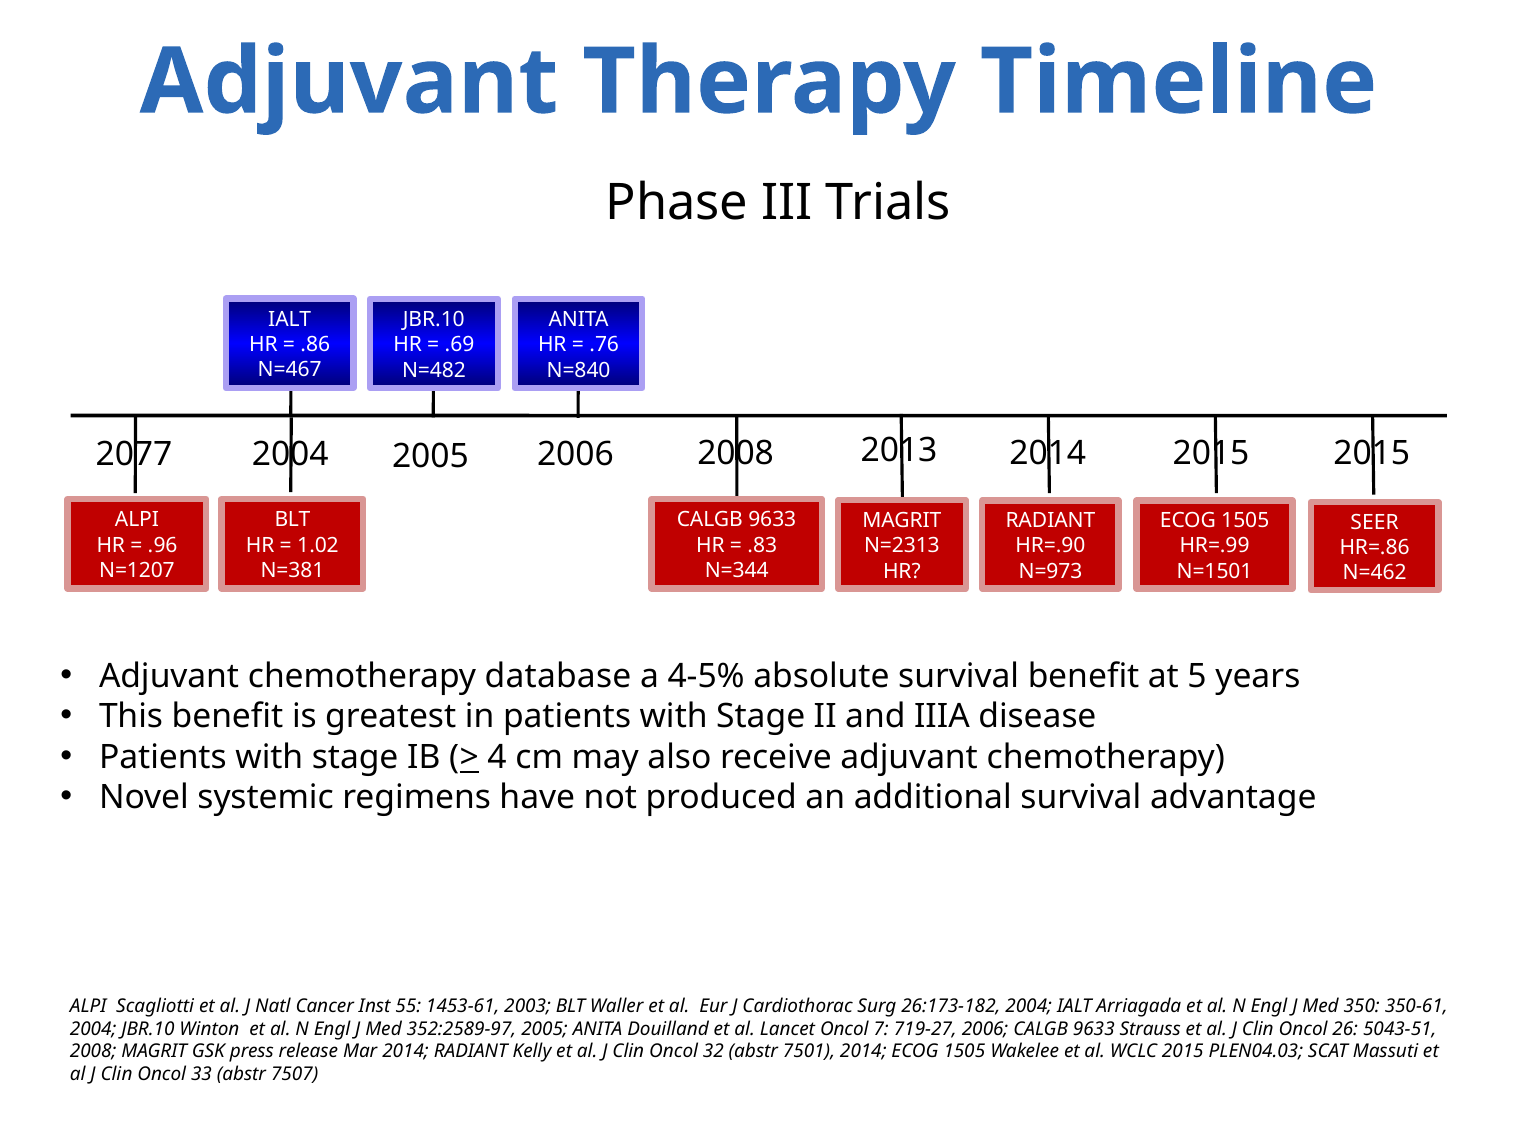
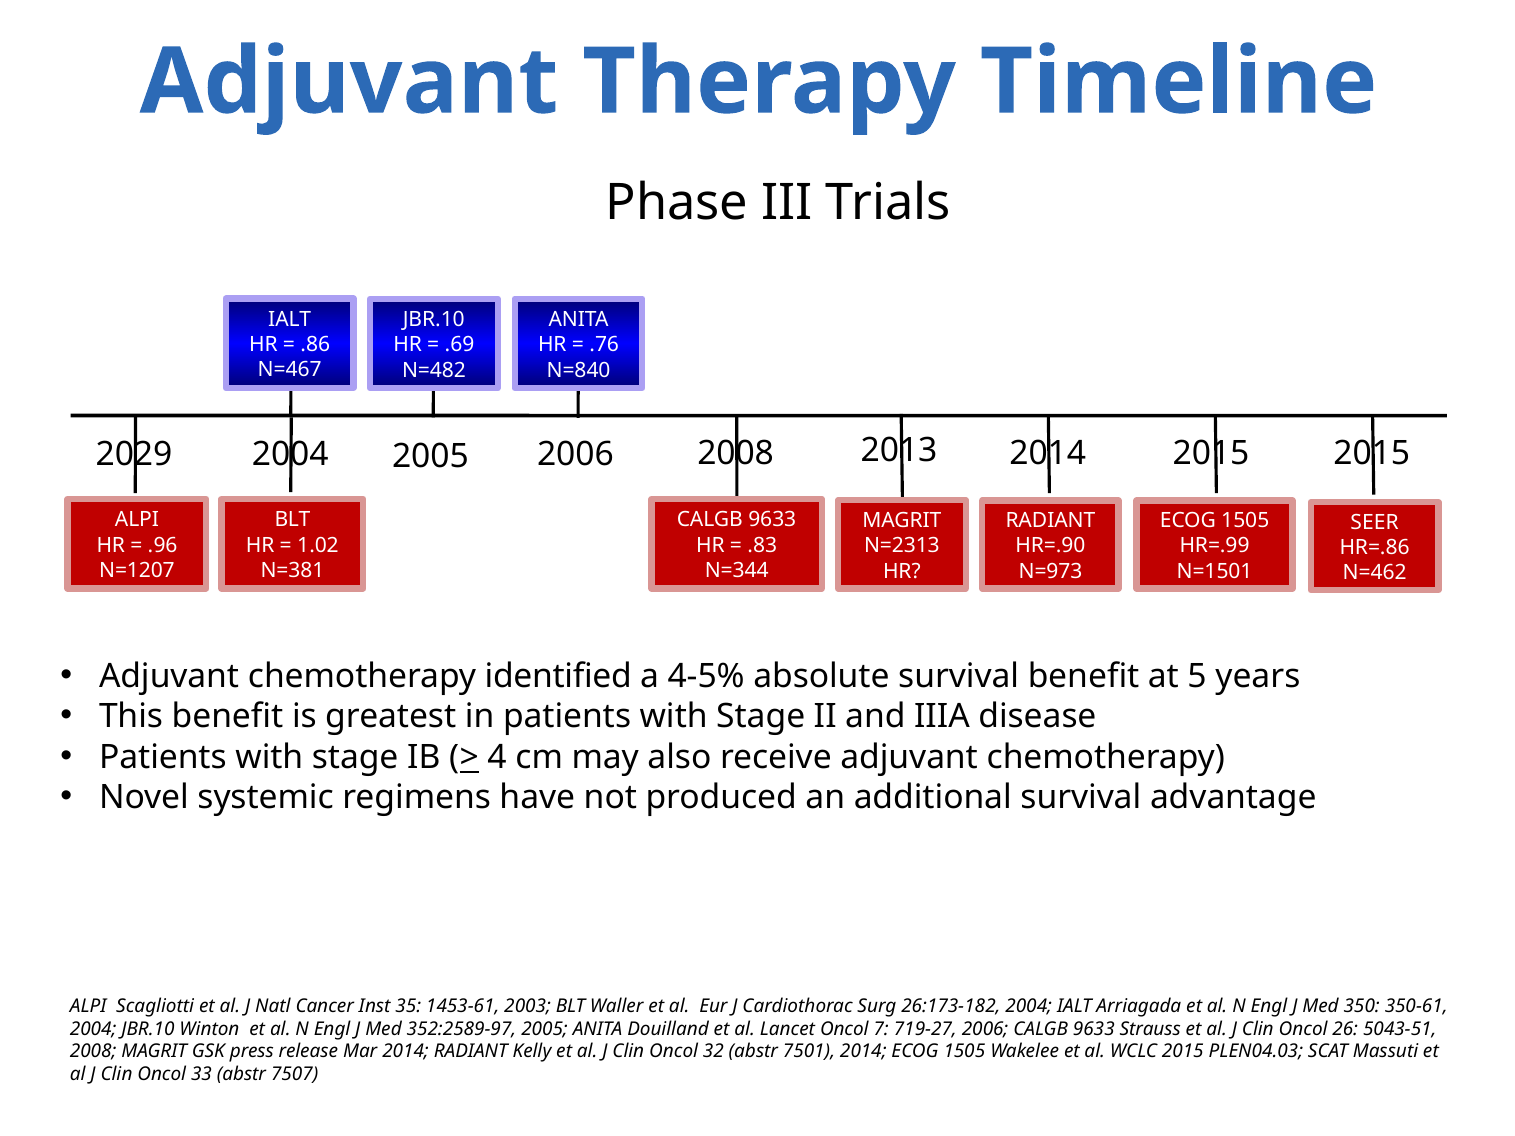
2077: 2077 -> 2029 (134, 455)
database: database -> identified (558, 676)
55: 55 -> 35 (408, 1006)
